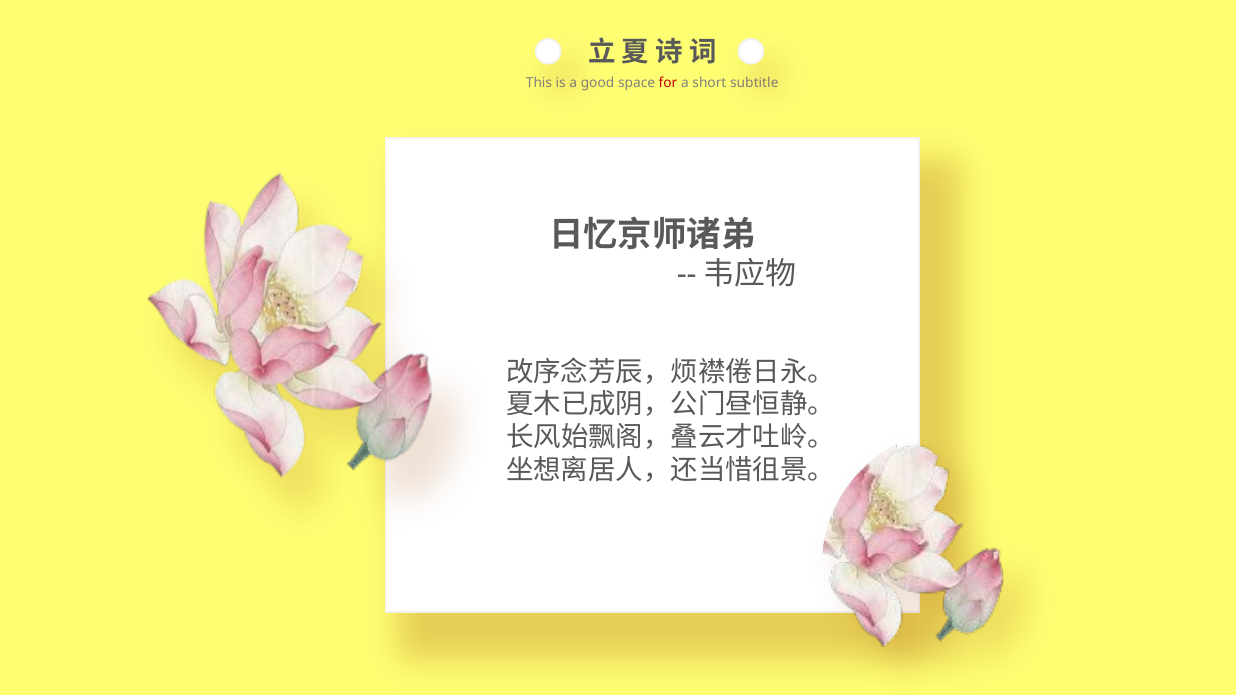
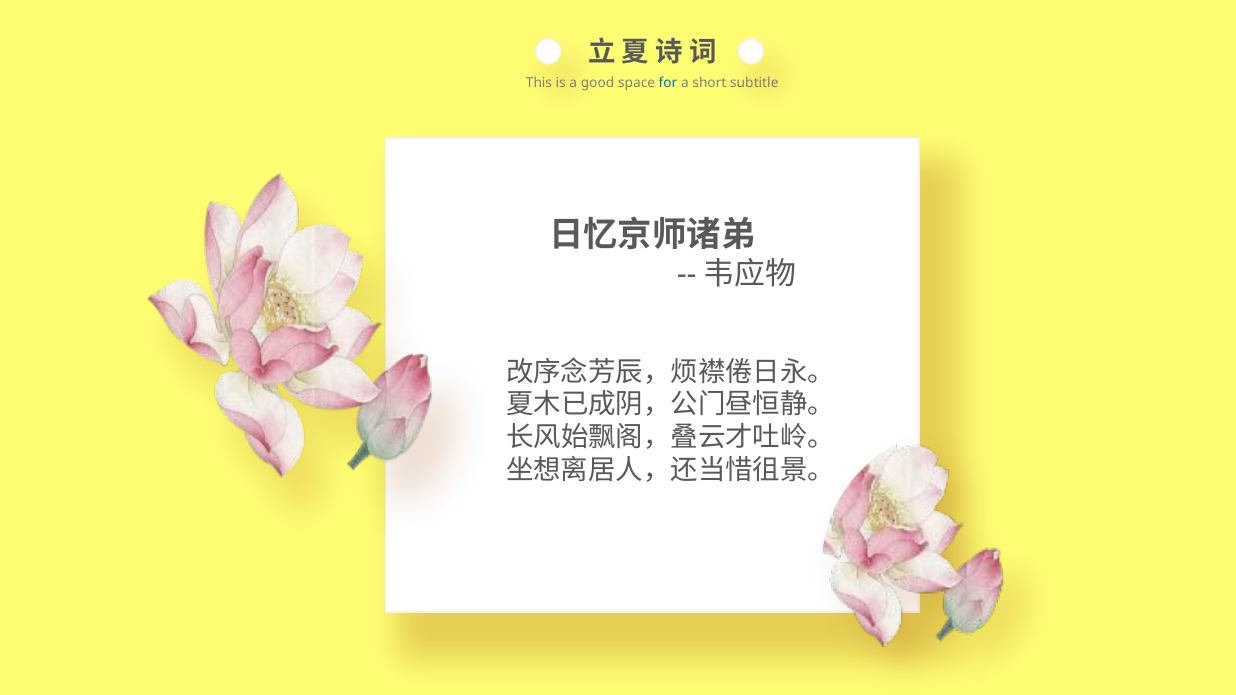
for colour: red -> blue (668, 83)
